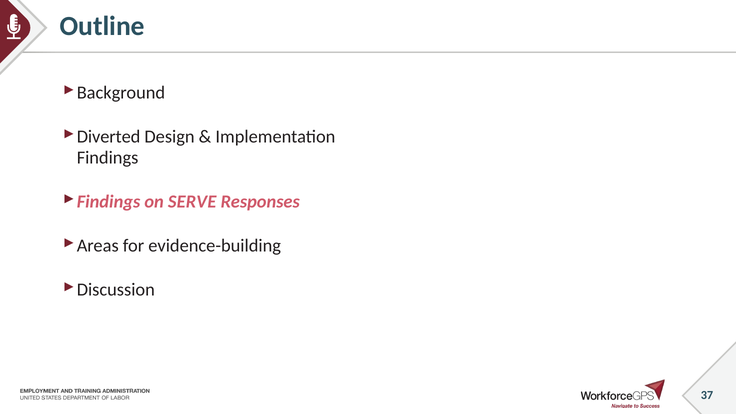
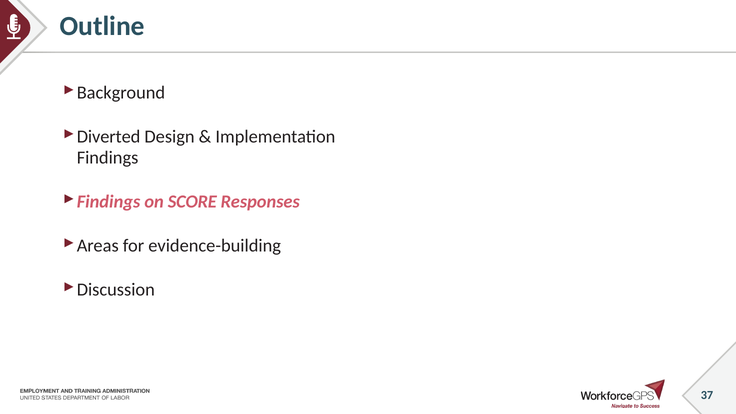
SERVE: SERVE -> SCORE (192, 202)
